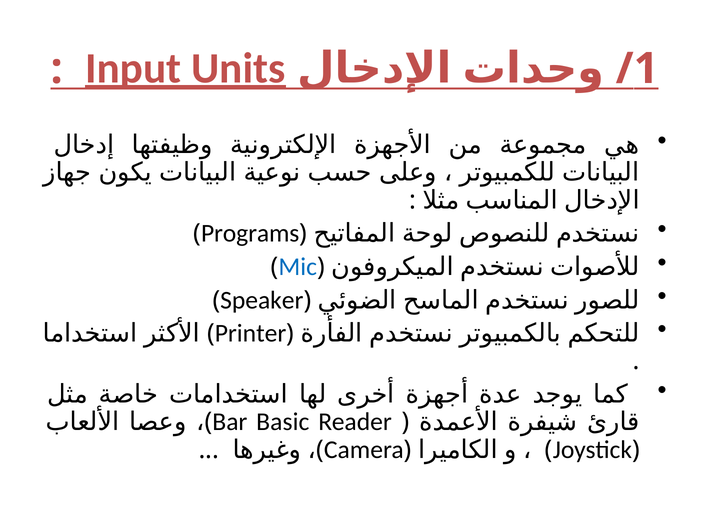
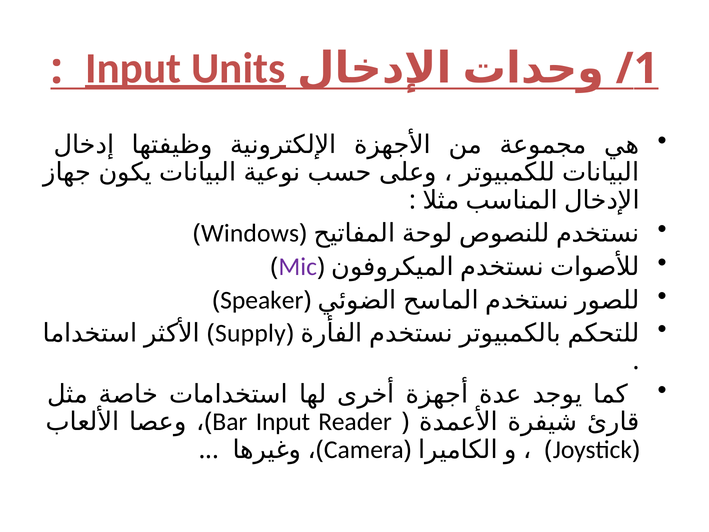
Programs: Programs -> Windows (250, 233)
Mic colour: blue -> purple (298, 267)
Printer: Printer -> Supply (250, 333)
Bar Basic: Basic -> Input (283, 422)
